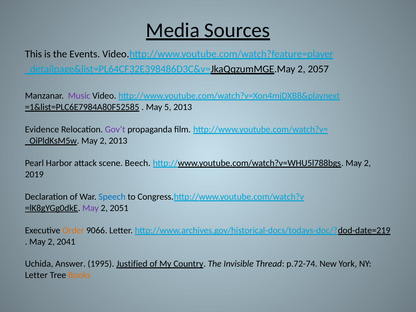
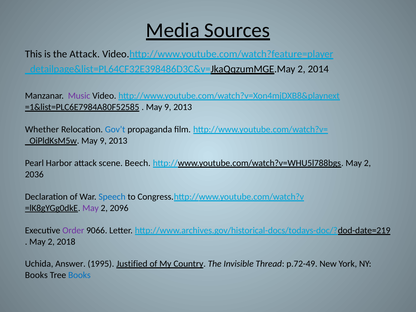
the Events: Events -> Attack (85, 54)
2057: 2057 -> 2014 (318, 69)
5: 5 -> 9 (168, 107)
Evidence: Evidence -> Whether (42, 130)
Gov’t colour: purple -> blue (115, 130)
_OiPldKsM5w May 2: 2 -> 9 (103, 141)
2019: 2019 -> 2036 (34, 175)
2051: 2051 -> 2096 (119, 208)
Order colour: orange -> purple (73, 230)
2041: 2041 -> 2018 (66, 242)
p.72-74: p.72-74 -> p.72-49 (302, 264)
Letter: Letter -> Books (36, 275)
Books colour: orange -> blue (79, 275)
